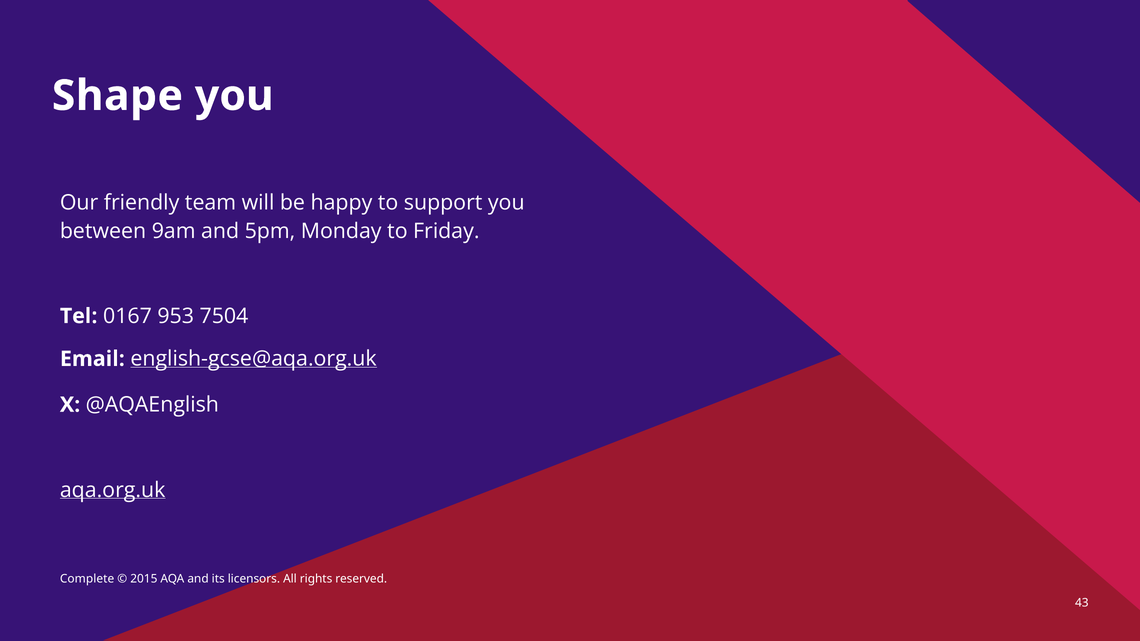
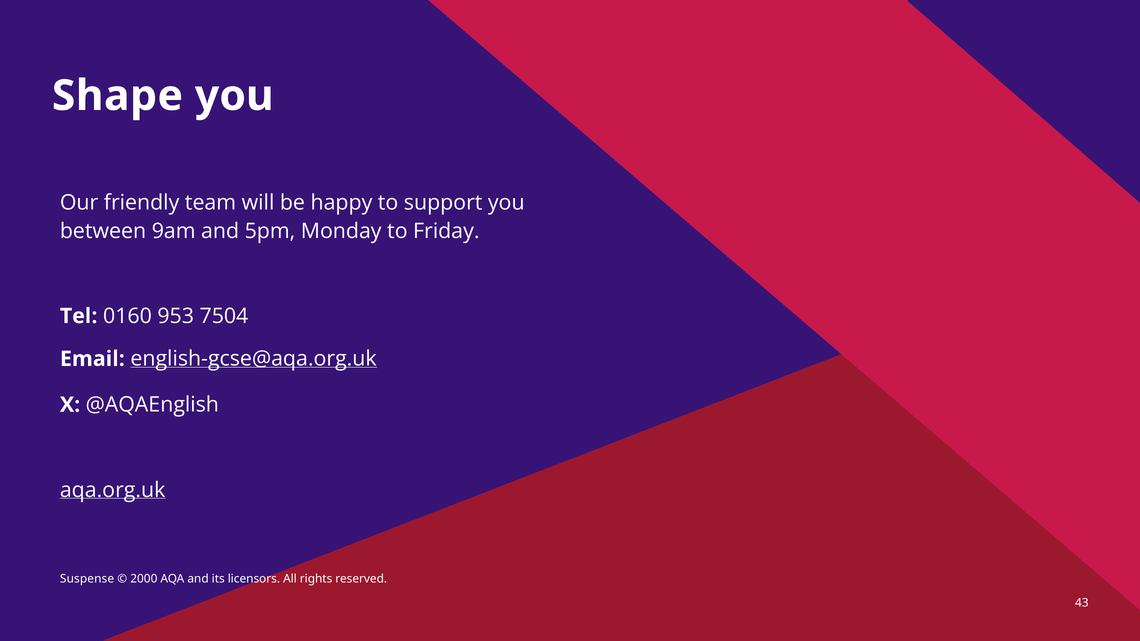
0167: 0167 -> 0160 (127, 316)
Complete: Complete -> Suspense (87, 579)
2015: 2015 -> 2000 (144, 579)
